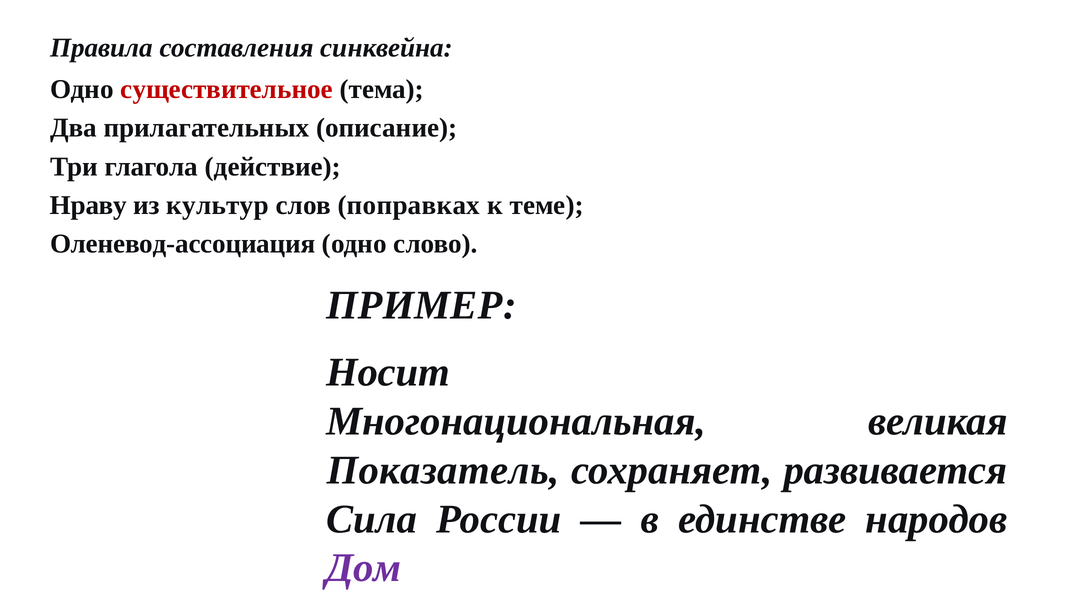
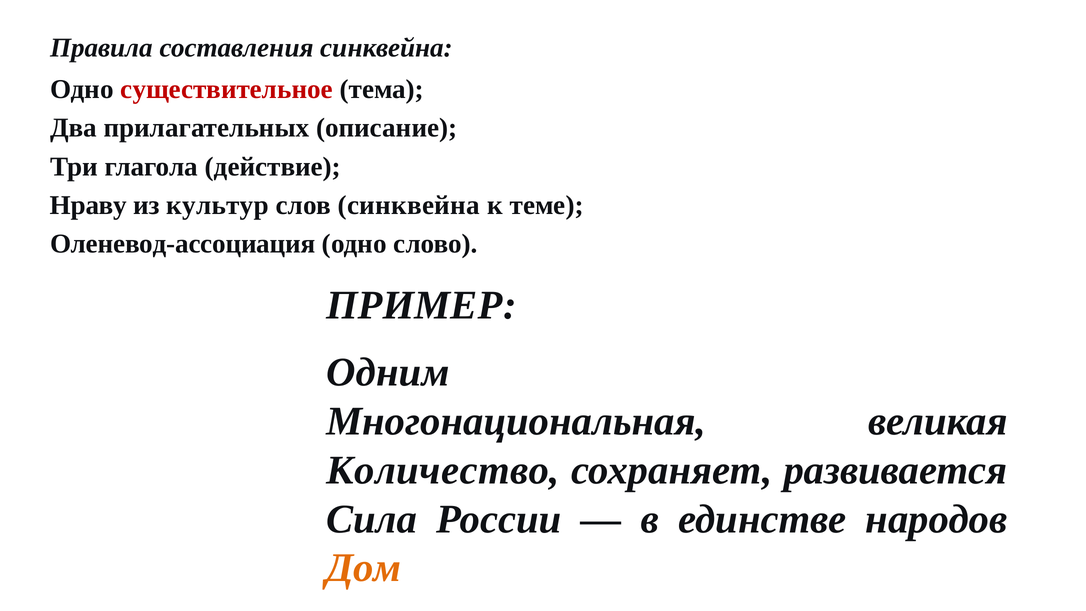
слов поправках: поправках -> синквейна (409, 205)
Носит: Носит -> Одним (388, 372)
Показатель: Показатель -> Количество (443, 470)
Дом colour: purple -> orange (364, 568)
